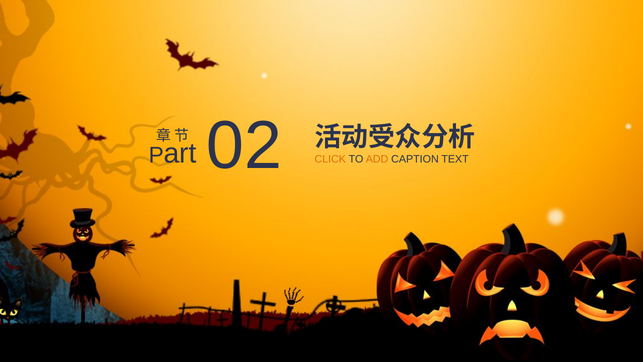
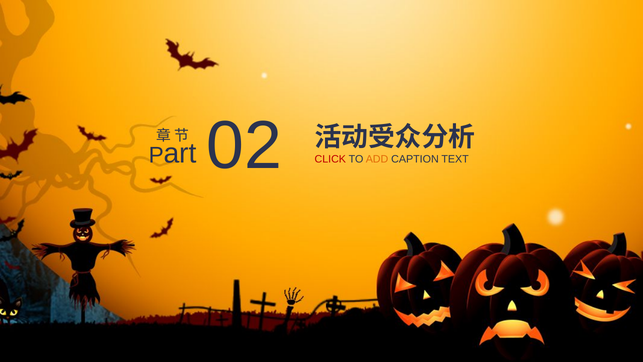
CLICK colour: orange -> red (330, 159)
